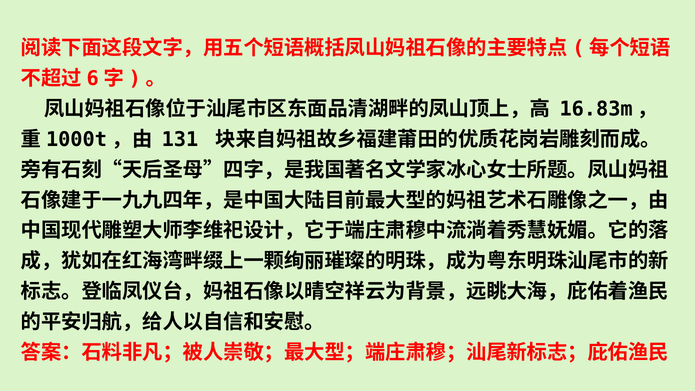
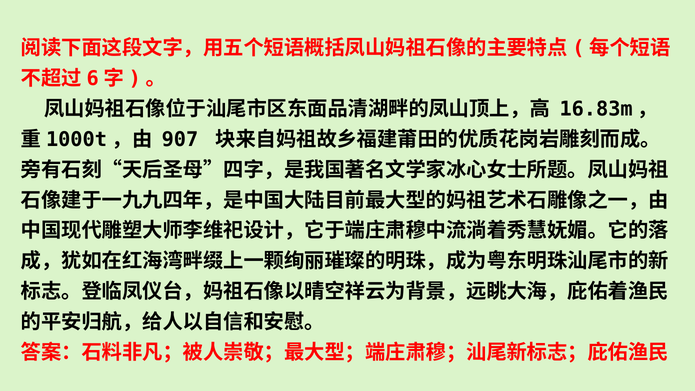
131: 131 -> 907 (180, 140)
